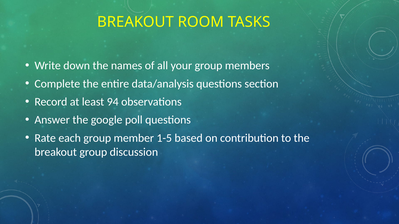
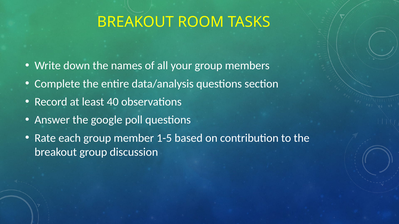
94: 94 -> 40 (113, 102)
